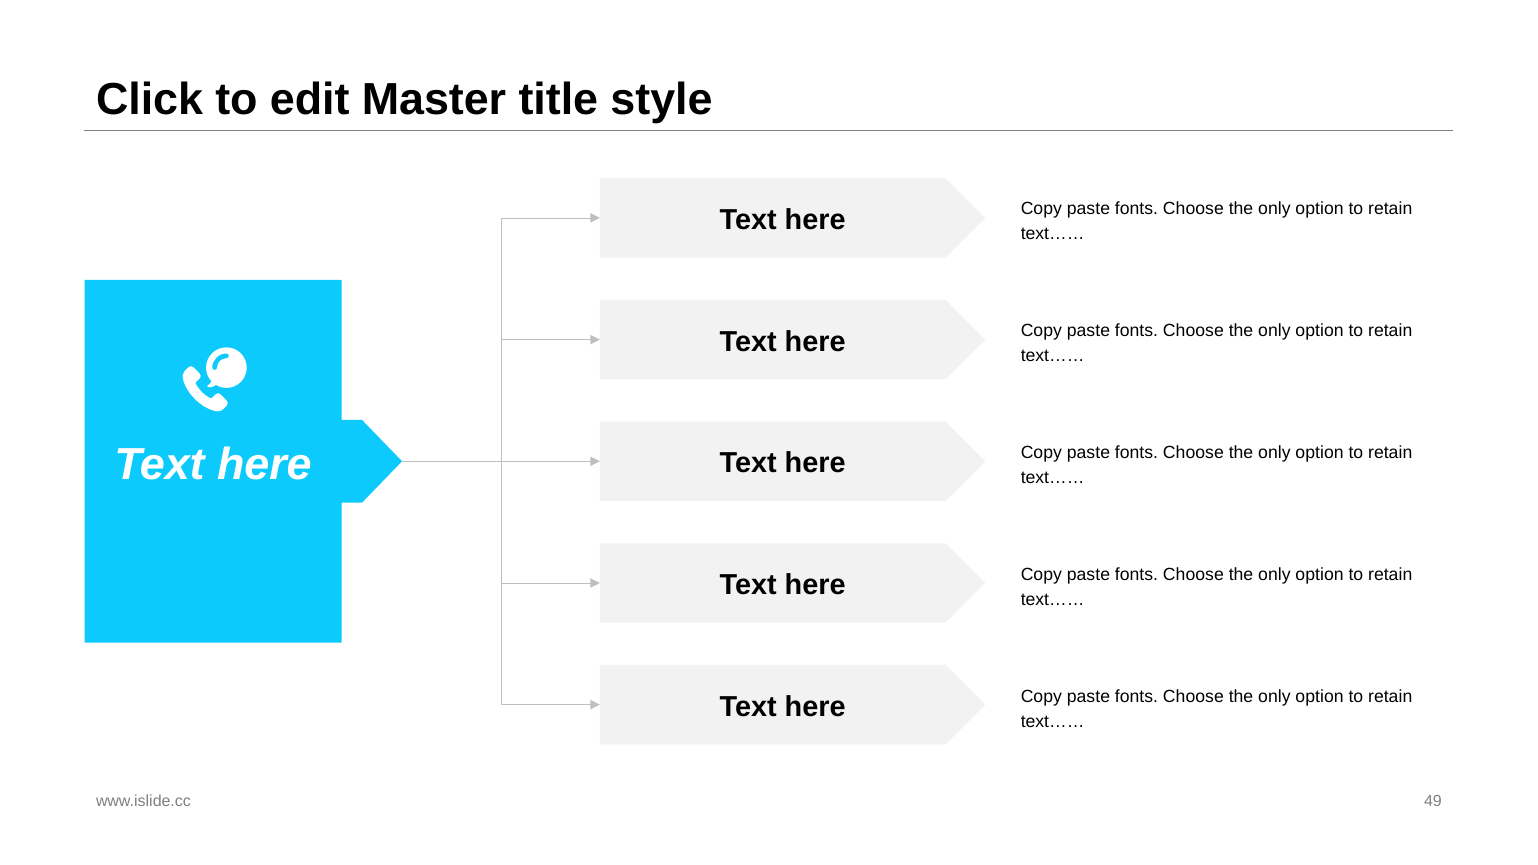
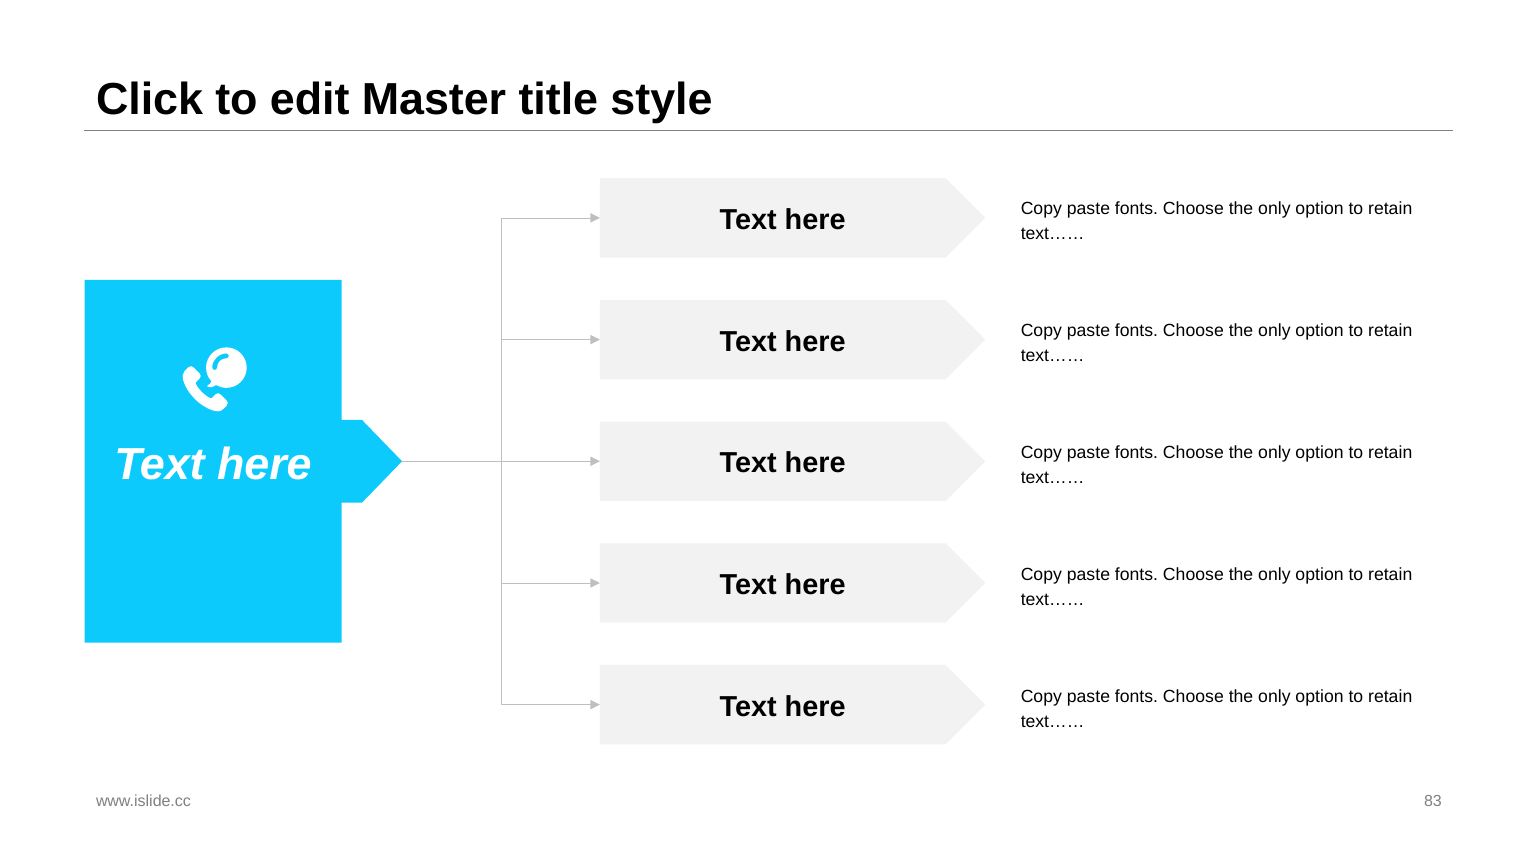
49: 49 -> 83 (1433, 801)
